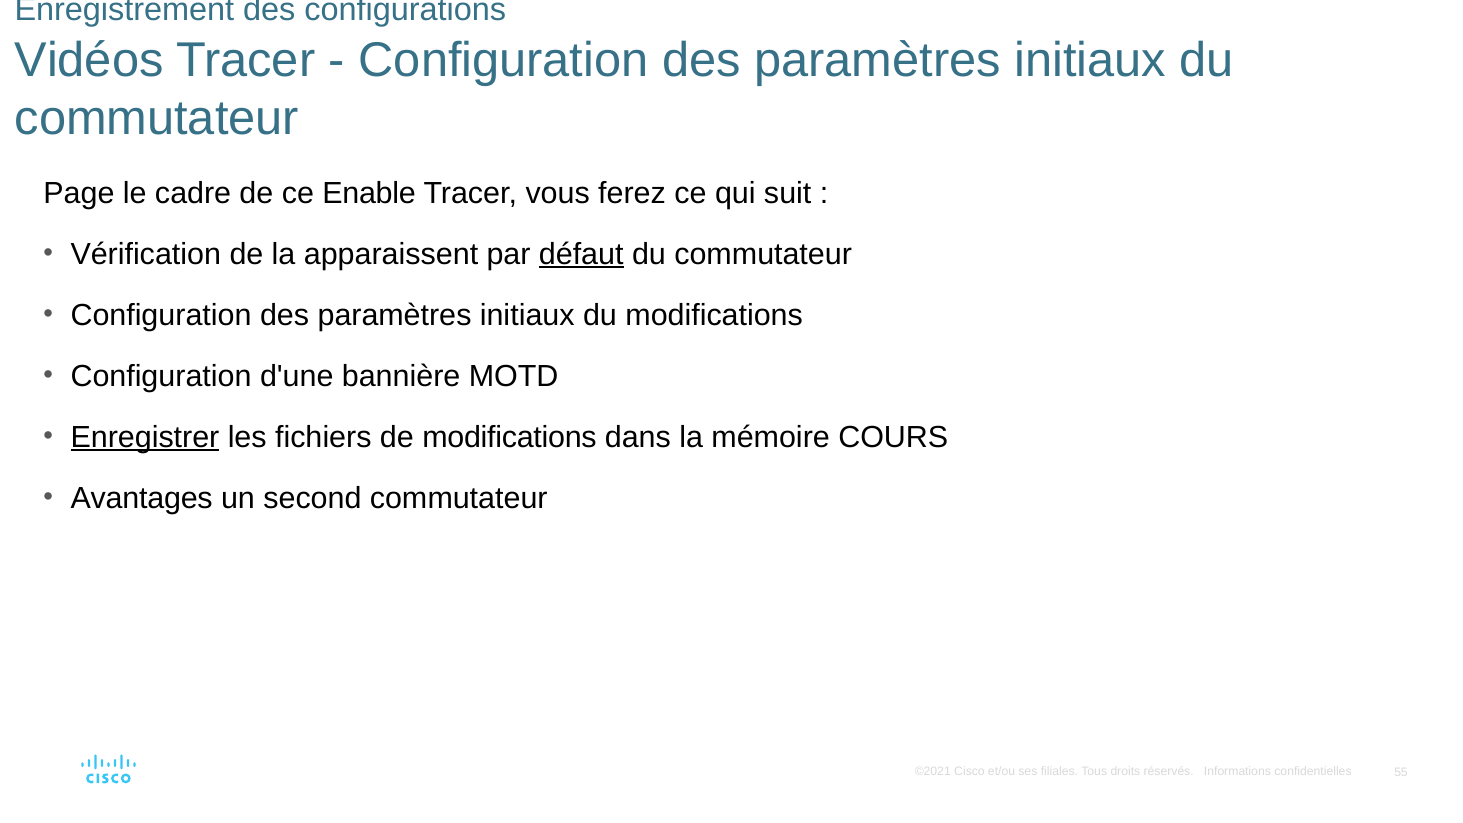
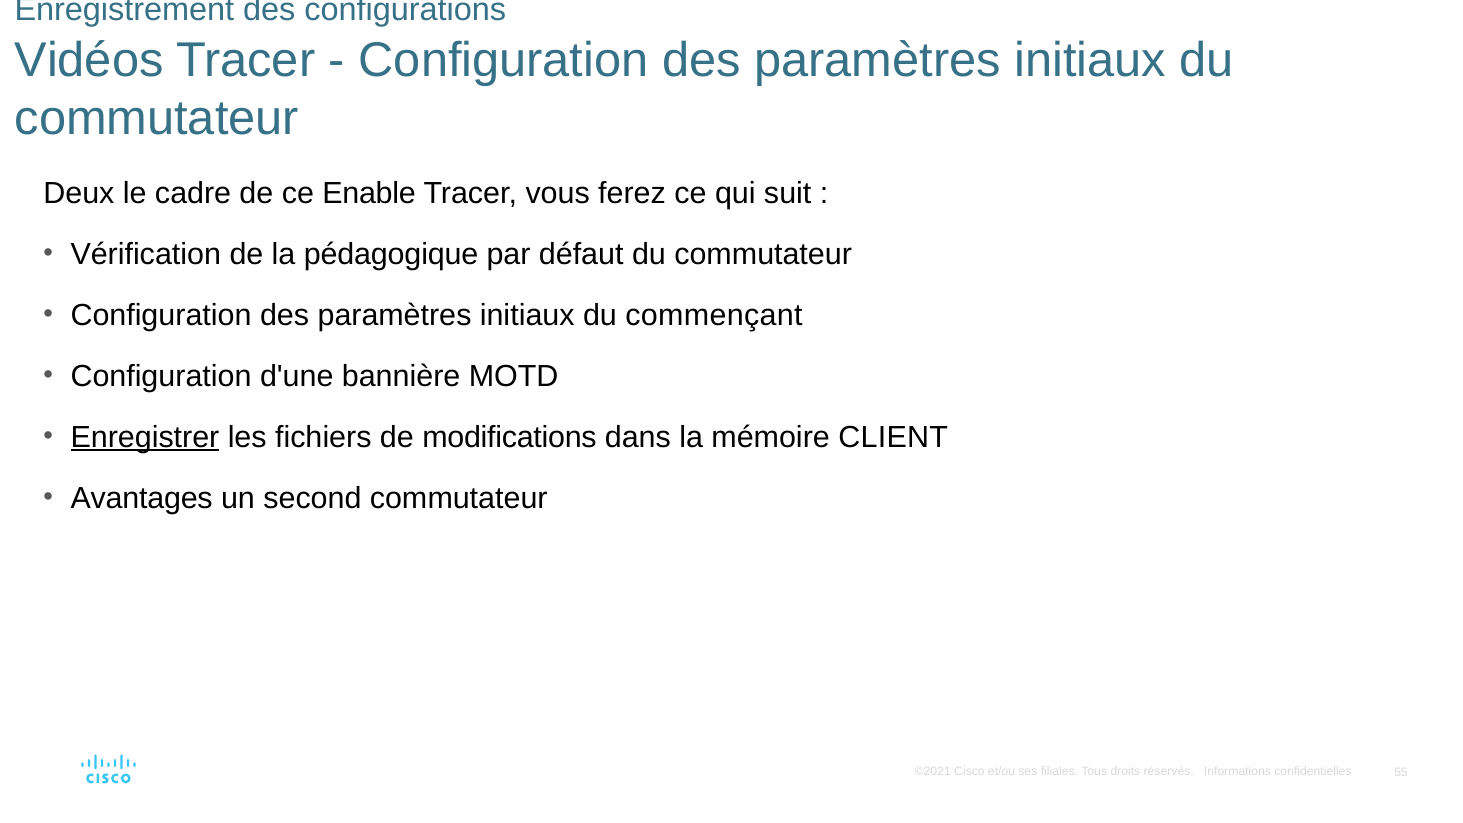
Page: Page -> Deux (79, 193)
apparaissent: apparaissent -> pédagogique (391, 254)
défaut underline: present -> none (581, 254)
du modifications: modifications -> commençant (714, 315)
COURS: COURS -> CLIENT (893, 437)
